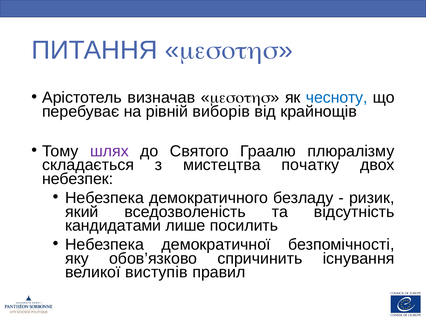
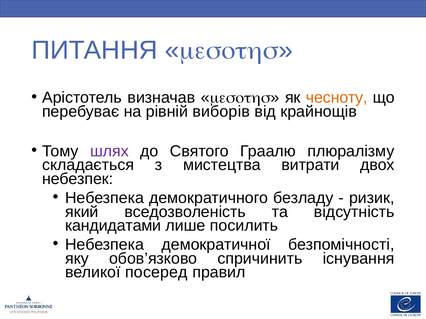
чесноту colour: blue -> orange (337, 98)
початку: початку -> витрати (311, 165)
виступів: виступів -> посеред (156, 273)
